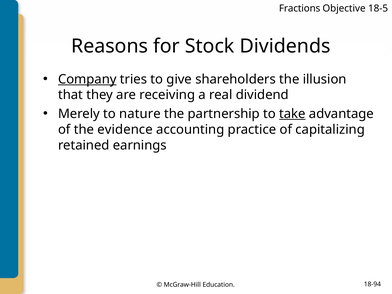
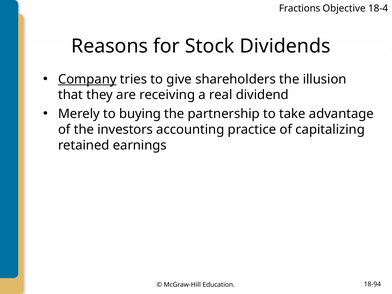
18-5: 18-5 -> 18-4 (378, 8)
nature: nature -> buying (140, 114)
take underline: present -> none (292, 114)
evidence: evidence -> investors (125, 130)
